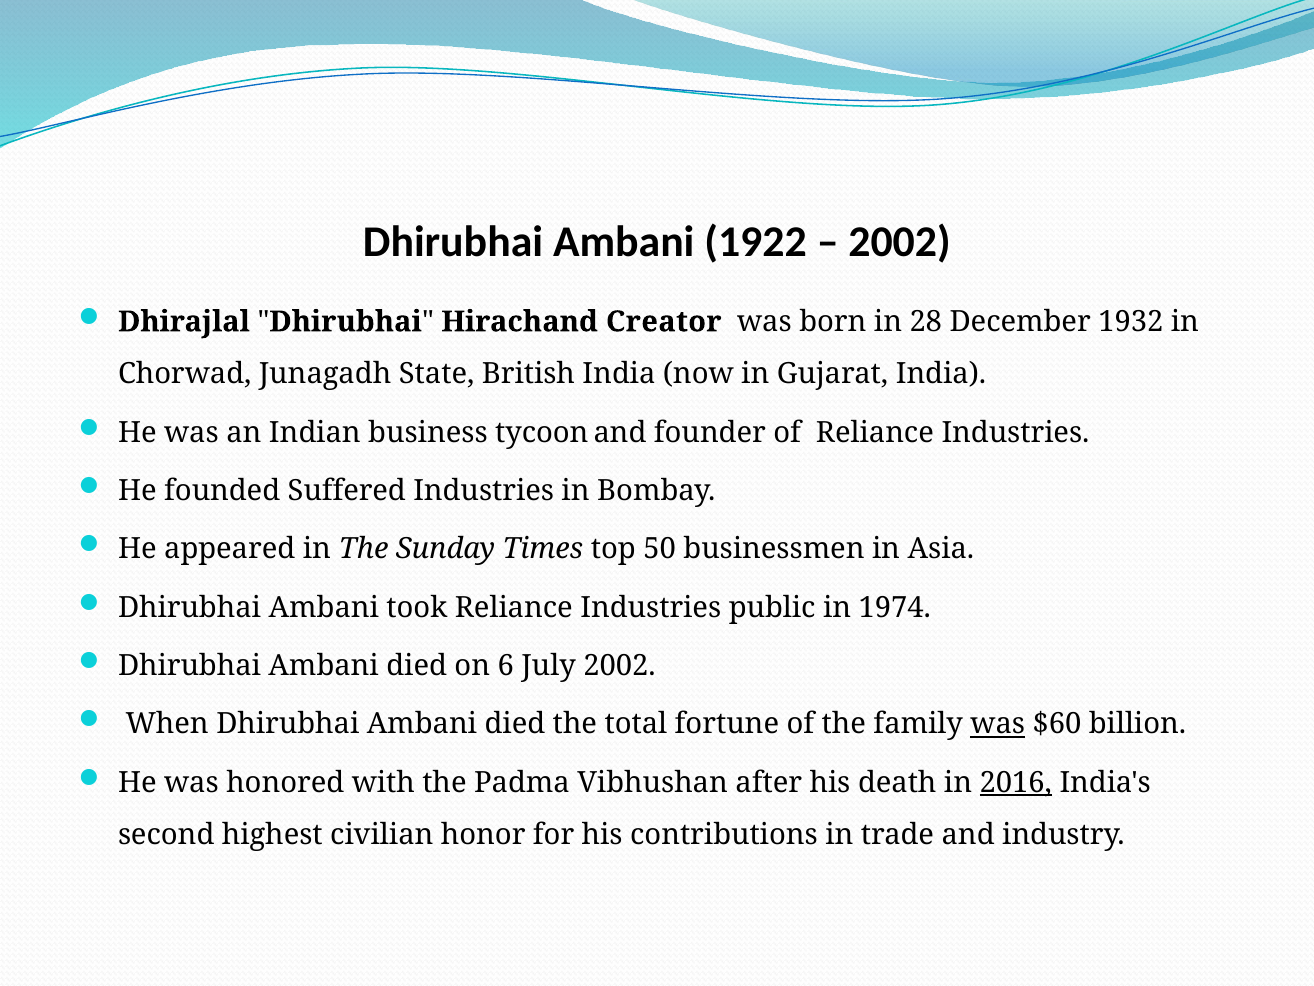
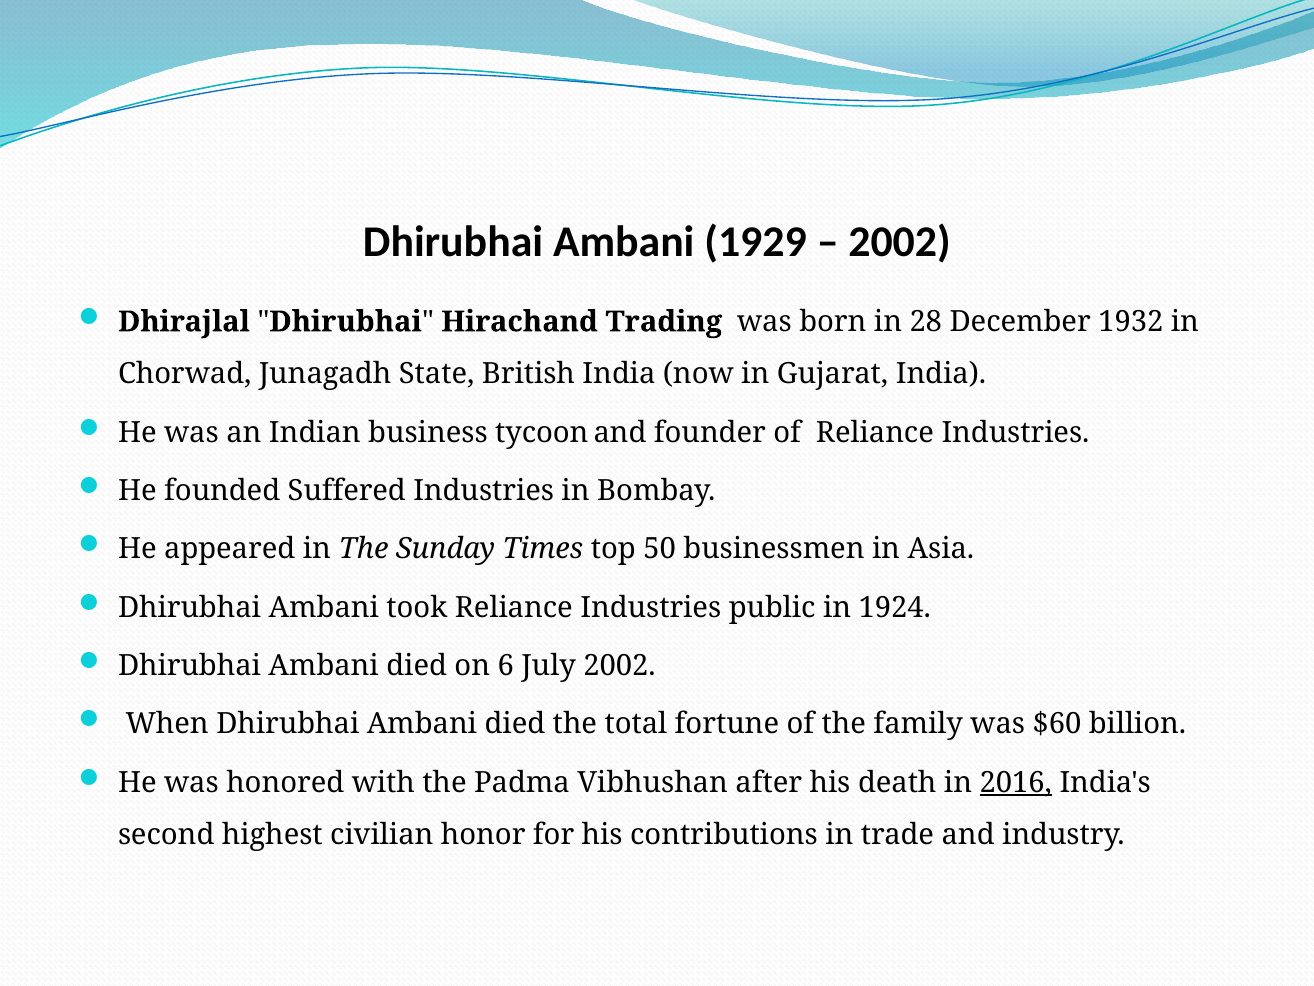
1922: 1922 -> 1929 (756, 242)
Creator: Creator -> Trading (664, 322)
1974: 1974 -> 1924 (895, 607)
was underline: present -> none (998, 724)
